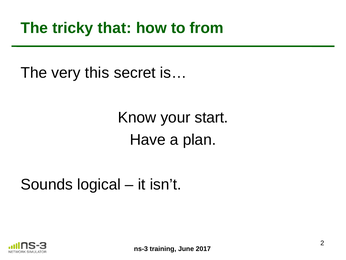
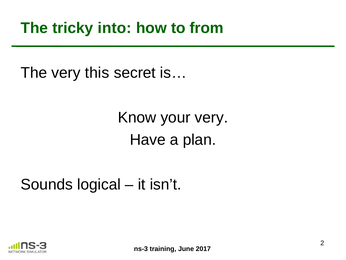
that: that -> into (115, 28)
your start: start -> very (211, 117)
